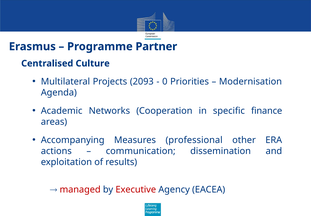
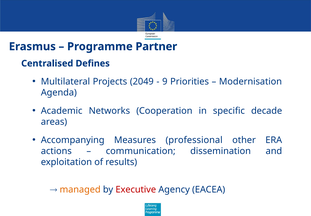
Culture: Culture -> Defines (93, 63)
2093: 2093 -> 2049 (142, 81)
0: 0 -> 9 (165, 81)
finance: finance -> decade (267, 111)
managed colour: red -> orange (80, 189)
